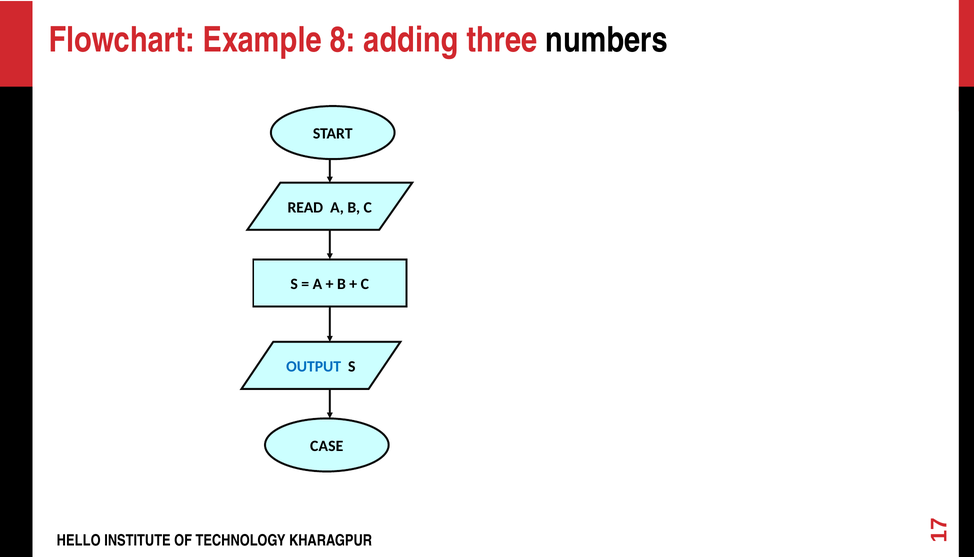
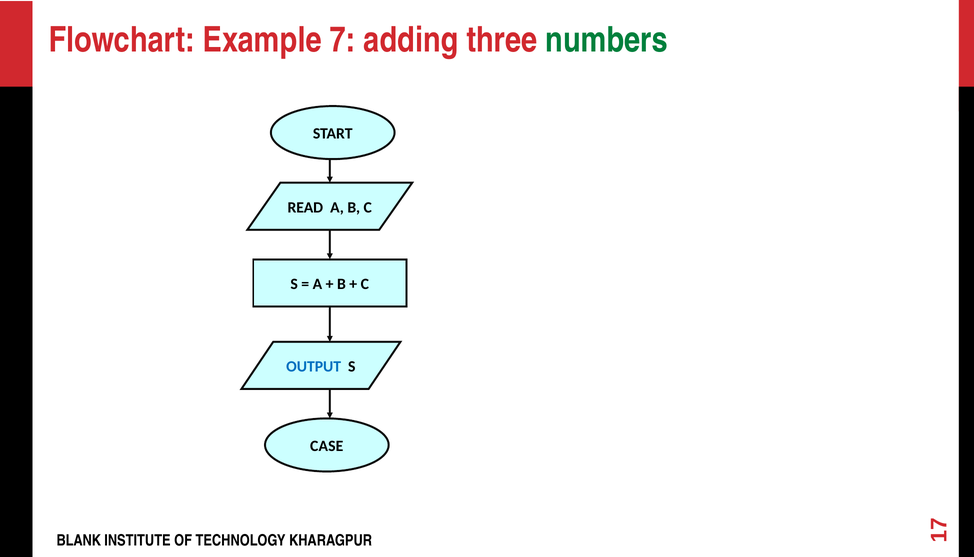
Example 8: 8 -> 7 (343, 40)
numbers colour: black -> green (607, 40)
HELLO: HELLO -> BLANK (79, 540)
